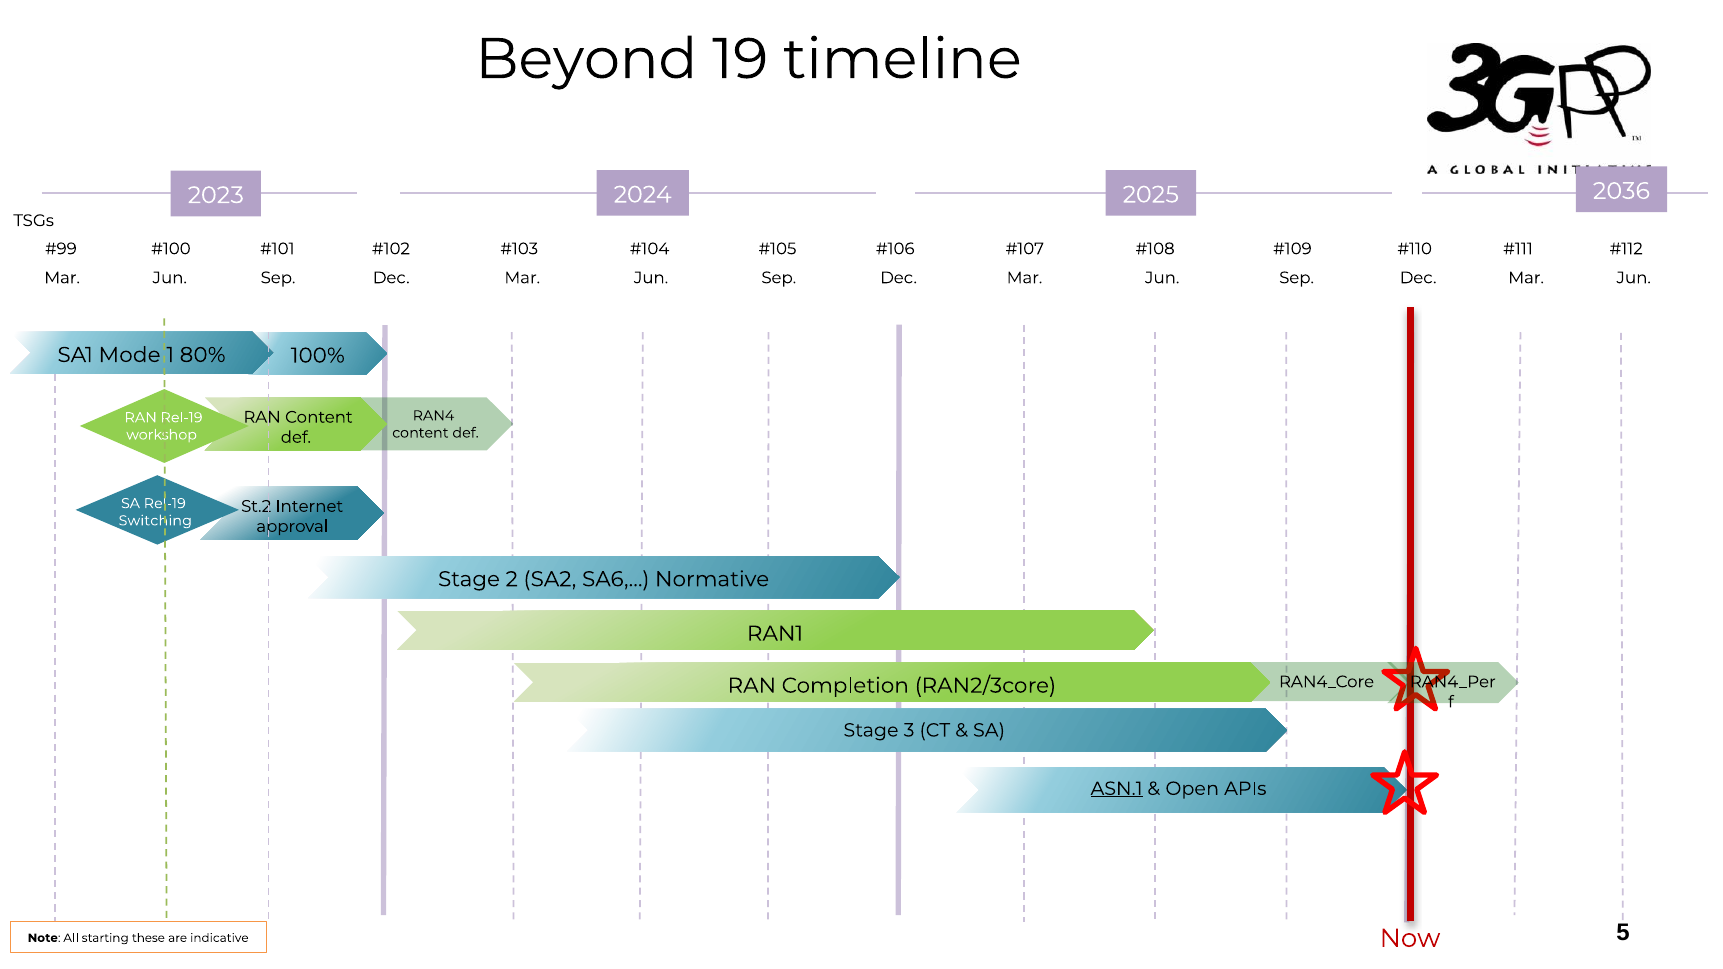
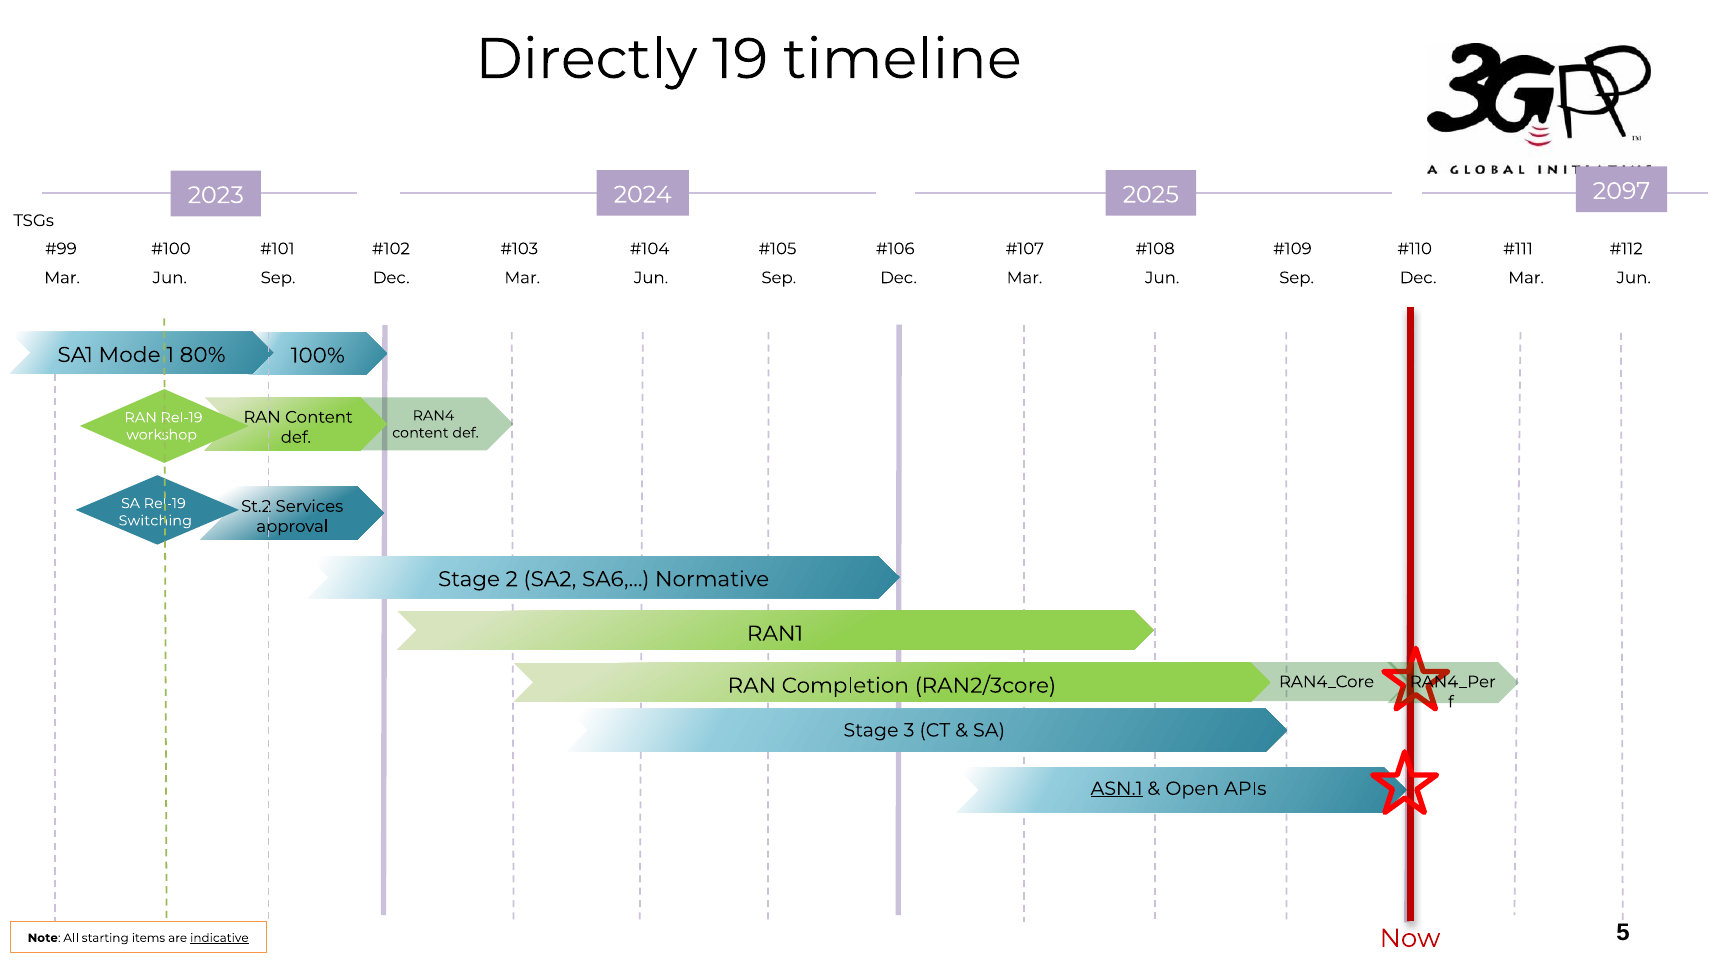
Beyond: Beyond -> Directly (586, 59)
2036: 2036 -> 2097 (1622, 191)
Internet: Internet -> Services (309, 506)
these: these -> items (148, 938)
indicative underline: none -> present (219, 938)
